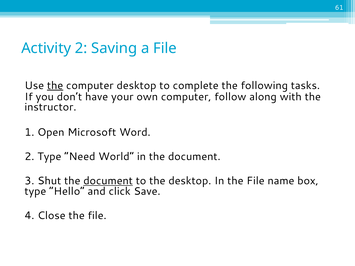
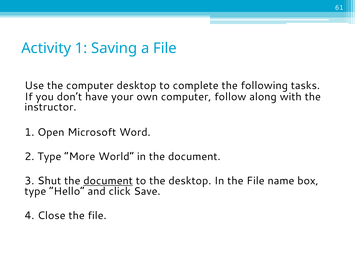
Activity 2: 2 -> 1 (81, 48)
the underline: present -> none (55, 86)
Need: Need -> More (80, 157)
